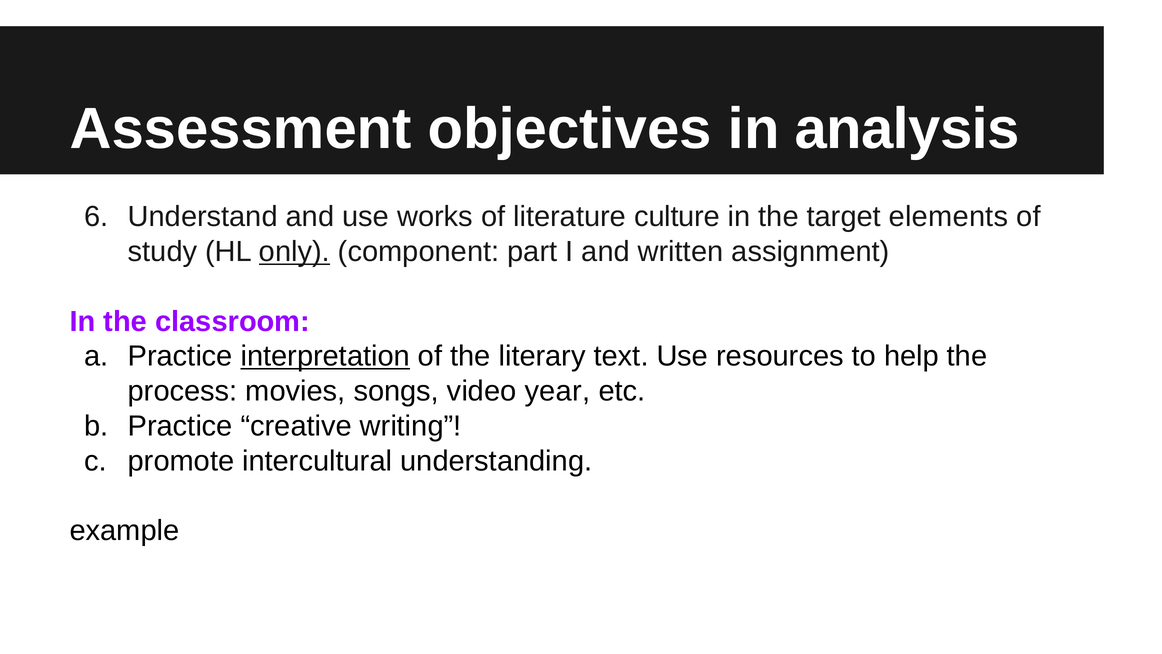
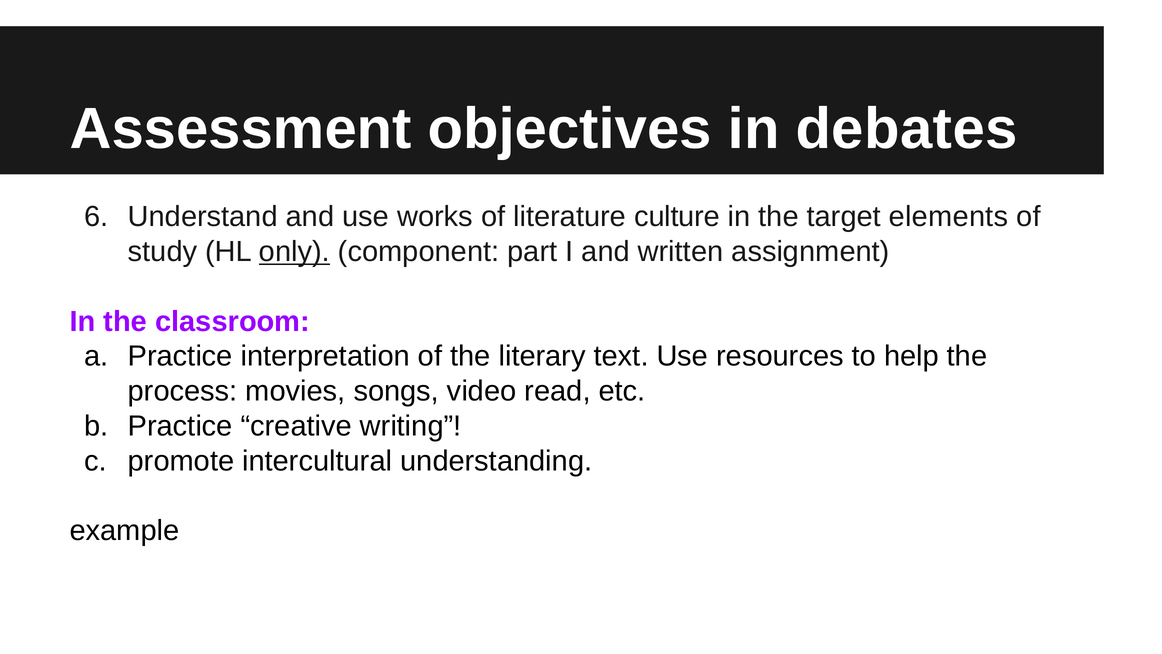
analysis: analysis -> debates (907, 129)
interpretation underline: present -> none (325, 356)
year: year -> read (558, 391)
